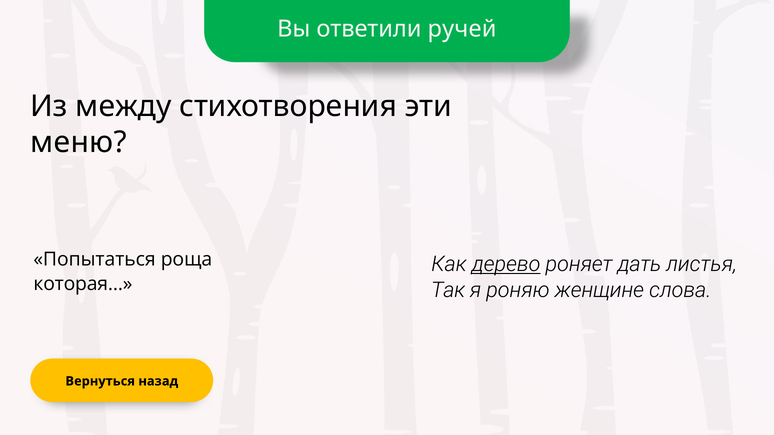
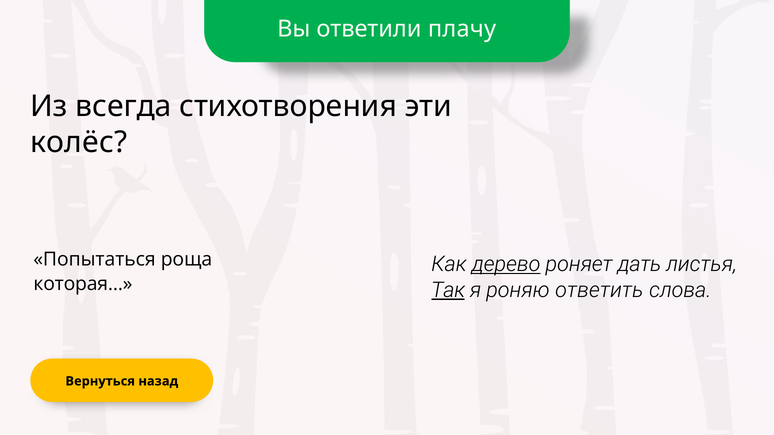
ручей: ручей -> плачу (462, 29)
между: между -> всегда (123, 106)
меню: меню -> колёс (79, 143)
Так underline: none -> present (448, 290)
женщине: женщине -> ответить (599, 290)
